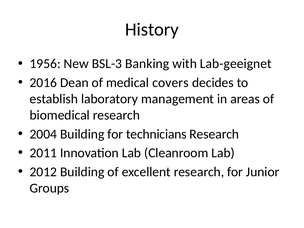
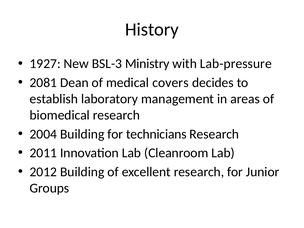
1956: 1956 -> 1927 (45, 64)
Banking: Banking -> Ministry (147, 64)
Lab-geeignet: Lab-geeignet -> Lab-pressure (236, 64)
2016: 2016 -> 2081 (43, 83)
